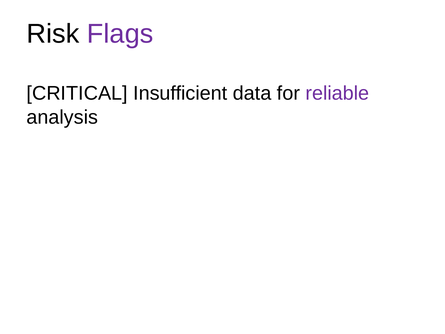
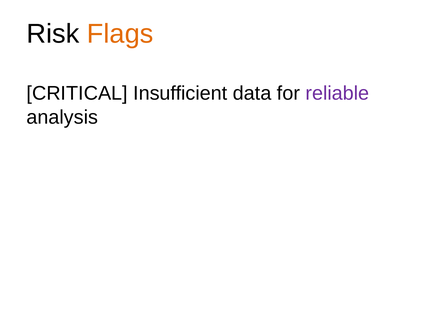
Flags colour: purple -> orange (120, 34)
